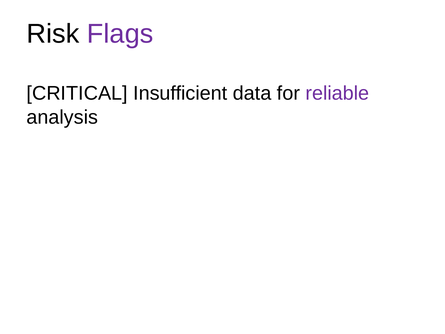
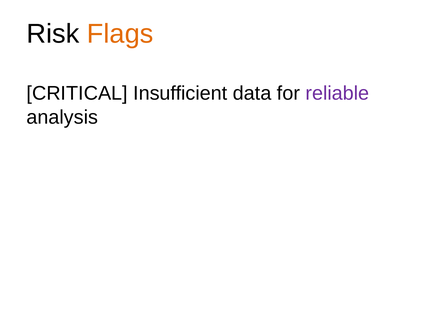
Flags colour: purple -> orange (120, 34)
